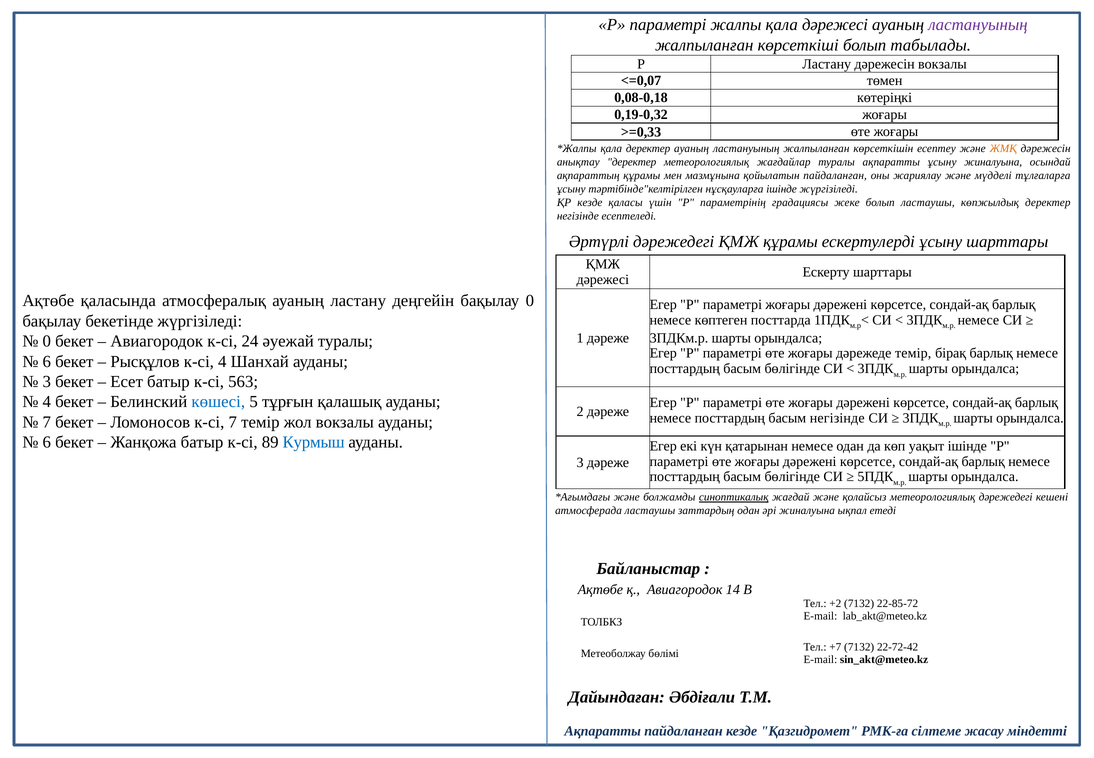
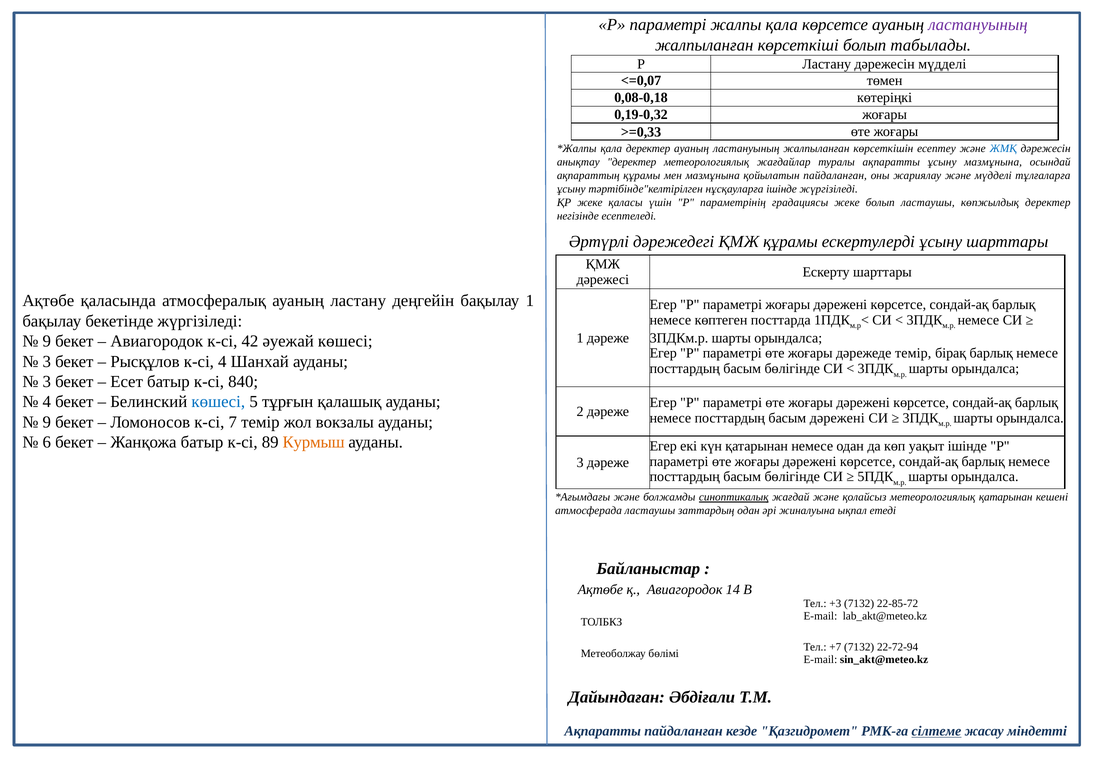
қала дәрежесі: дәрежесі -> көрсетсе (835, 25)
дәрежесін вокзалы: вокзалы -> мүдделі (942, 64)
ЖМҚ colour: orange -> blue (1003, 148)
ұсыну жиналуына: жиналуына -> мазмұнына (993, 162)
ҚР кезде: кезде -> жеке (590, 202)
бақылау 0: 0 -> 1 (530, 301)
0: 0 -> 9 (47, 341)
24: 24 -> 42 (250, 341)
әуежай туралы: туралы -> көшесі (345, 341)
6: 6 -> 3 (47, 361)
563: 563 -> 840 (243, 381)
басым негізінде: негізінде -> дәрежені (837, 418)
7: 7 -> 9 (47, 422)
Курмыш colour: blue -> orange (314, 442)
метеорологиялық дәрежедегі: дәрежедегі -> қатарынан (1006, 497)
+2: +2 -> +3 (835, 603)
22-72-42: 22-72-42 -> 22-72-94 (898, 647)
сілтеме underline: none -> present (936, 731)
